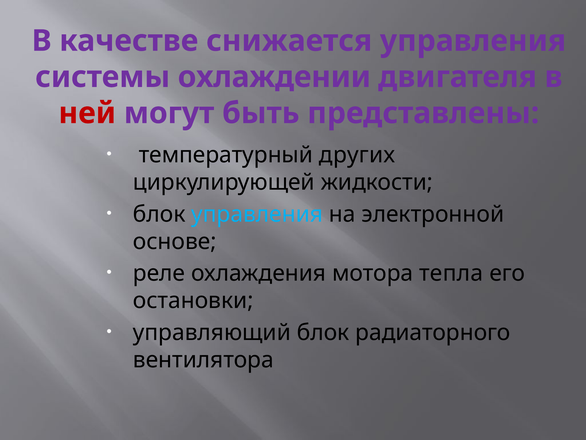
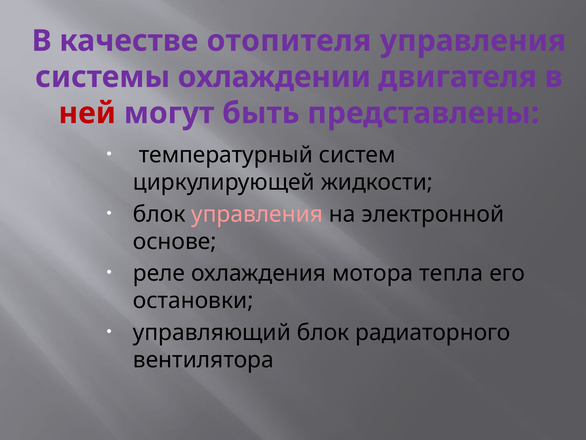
снижается: снижается -> отопителя (289, 41)
других: других -> систем (357, 155)
управления colour: light blue -> pink (257, 214)
